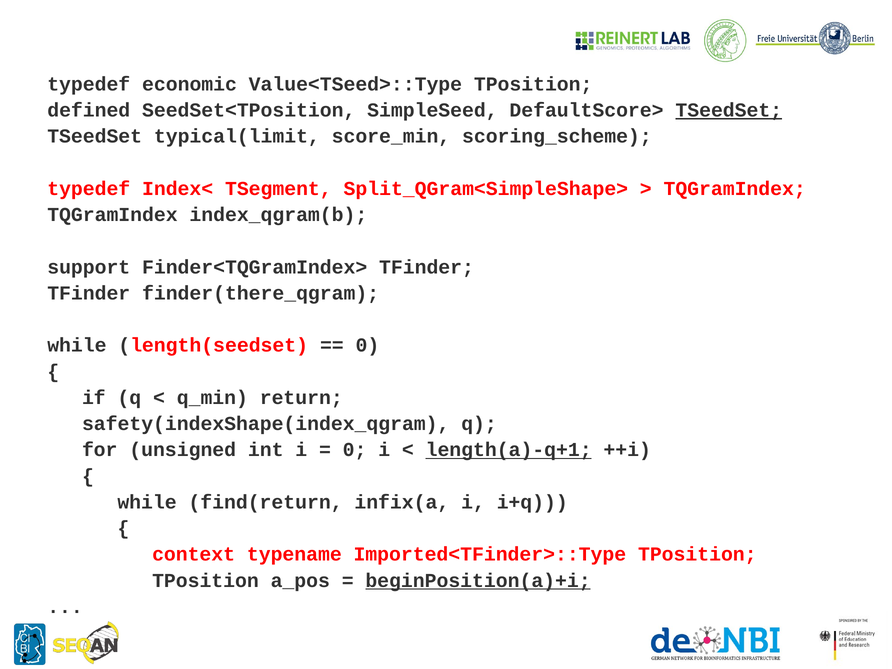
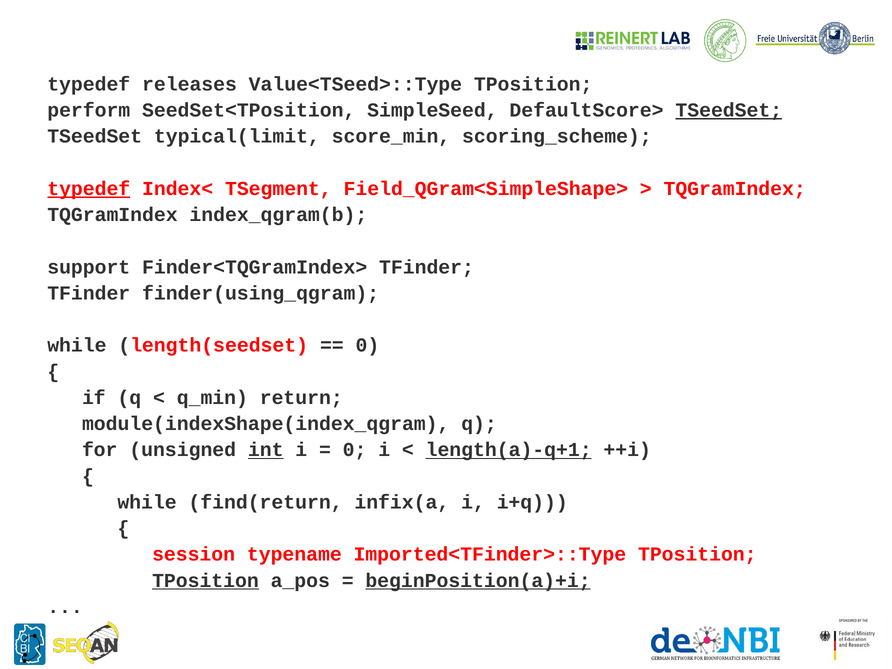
economic: economic -> releases (190, 84)
defined: defined -> perform (89, 110)
typedef underline: none -> present (89, 189)
Split_QGram<SimpleShape>: Split_QGram<SimpleShape> -> Field_QGram<SimpleShape> (486, 189)
finder(there_qgram: finder(there_qgram -> finder(using_qgram (261, 293)
safety(indexShape(index_qgram: safety(indexShape(index_qgram -> module(indexShape(index_qgram (266, 424)
int underline: none -> present (266, 450)
context: context -> session (194, 554)
TPosition underline: none -> present (205, 581)
